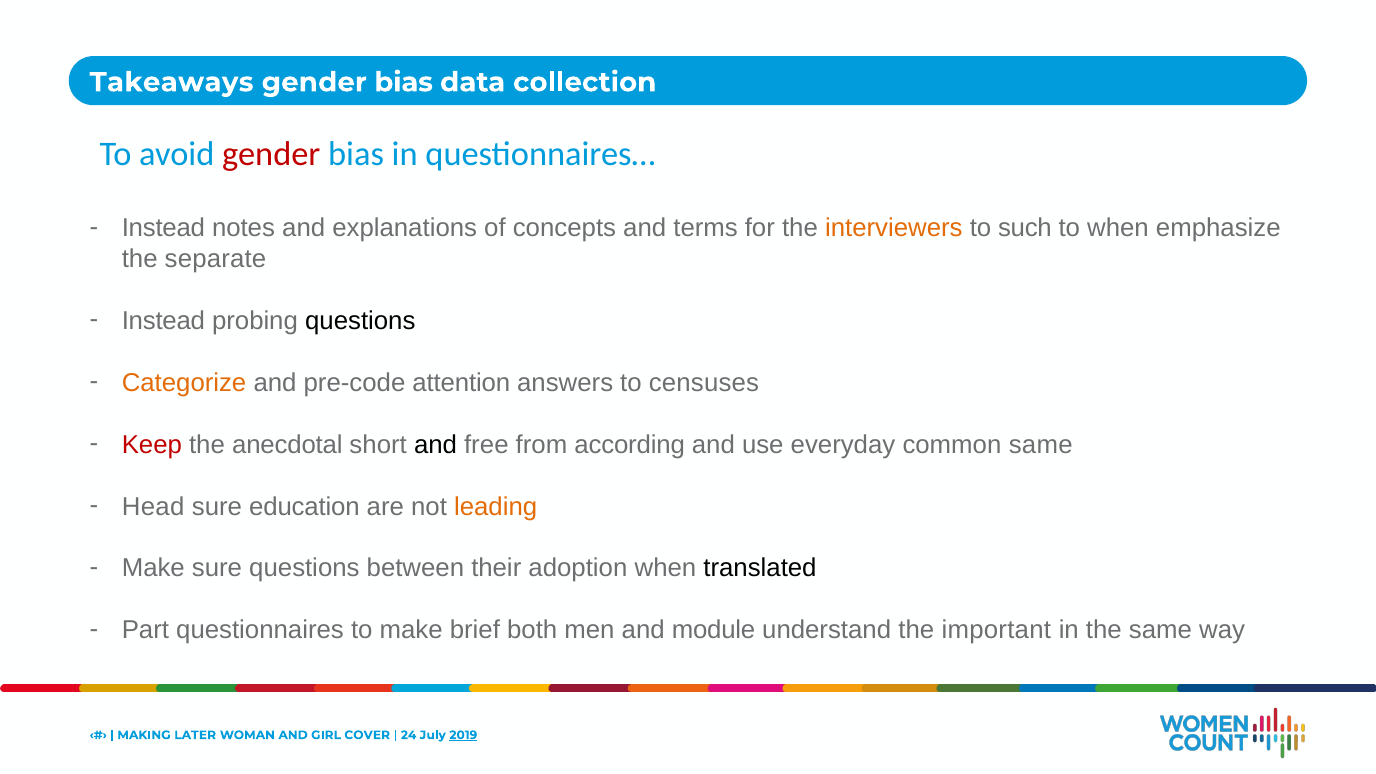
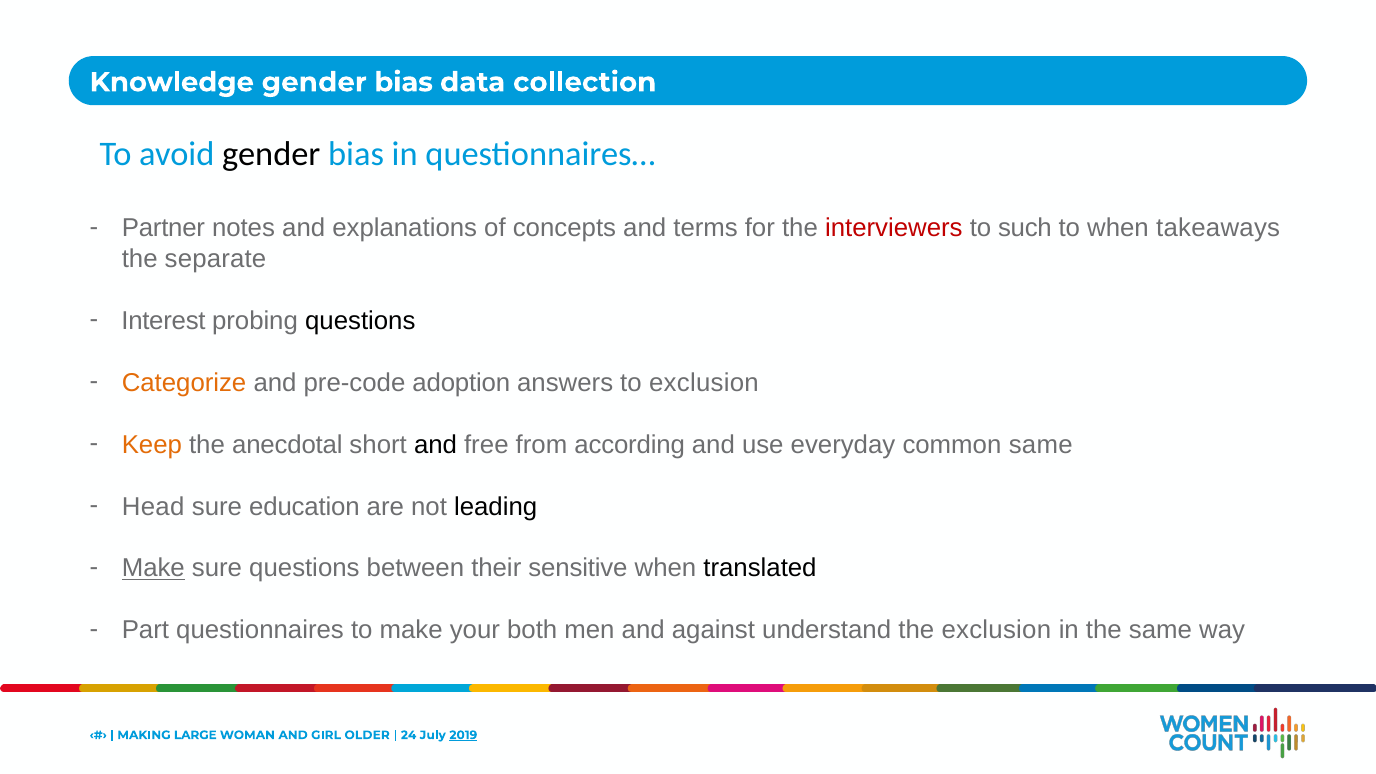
Takeaways: Takeaways -> Knowledge (172, 82)
gender colour: red -> black (271, 154)
Instead: Instead -> Partner (163, 228)
interviewers colour: orange -> red (894, 228)
emphasize: emphasize -> takeaways (1218, 228)
Instead: Instead -> Interest (163, 321)
attention: attention -> adoption (461, 383)
to censuses: censuses -> exclusion (704, 383)
Keep colour: red -> orange (152, 445)
leading colour: orange -> black (496, 507)
Make underline: none -> present (153, 568)
adoption: adoption -> sensitive (578, 568)
brief: brief -> your (475, 630)
module: module -> against (713, 630)
the important: important -> exclusion (996, 630)
LATER: LATER -> LARGE (195, 735)
COVER: COVER -> OLDER (367, 735)
